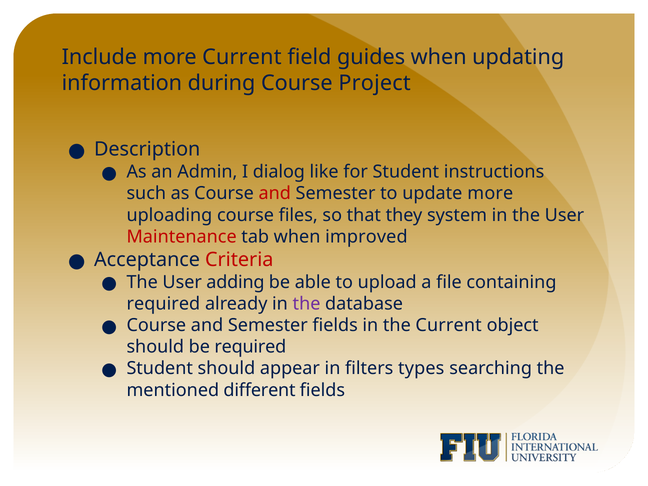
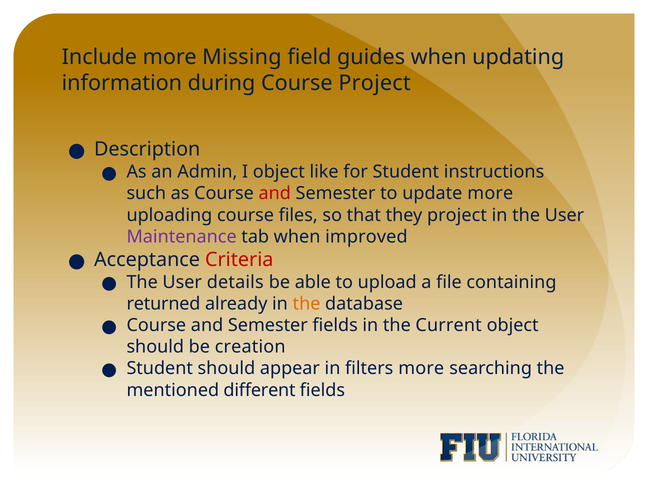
more Current: Current -> Missing (242, 57)
I dialog: dialog -> object (279, 172)
they system: system -> project (457, 215)
Maintenance colour: red -> purple (182, 237)
adding: adding -> details (235, 282)
required: required -> returned (163, 304)
the colour: purple -> orange (307, 304)
be required: required -> creation (250, 347)
filters types: types -> more (421, 369)
